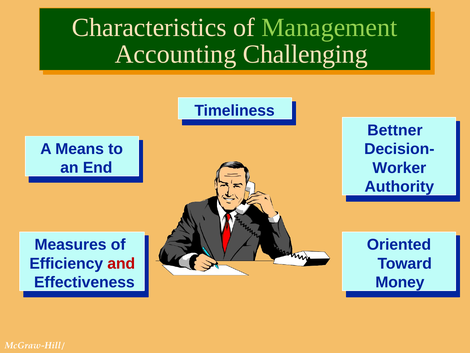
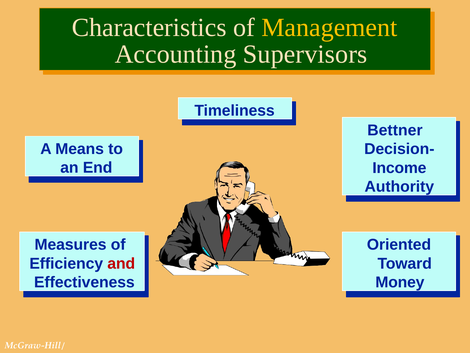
Management colour: light green -> yellow (329, 28)
Challenging: Challenging -> Supervisors (305, 54)
Worker: Worker -> Income (399, 168)
